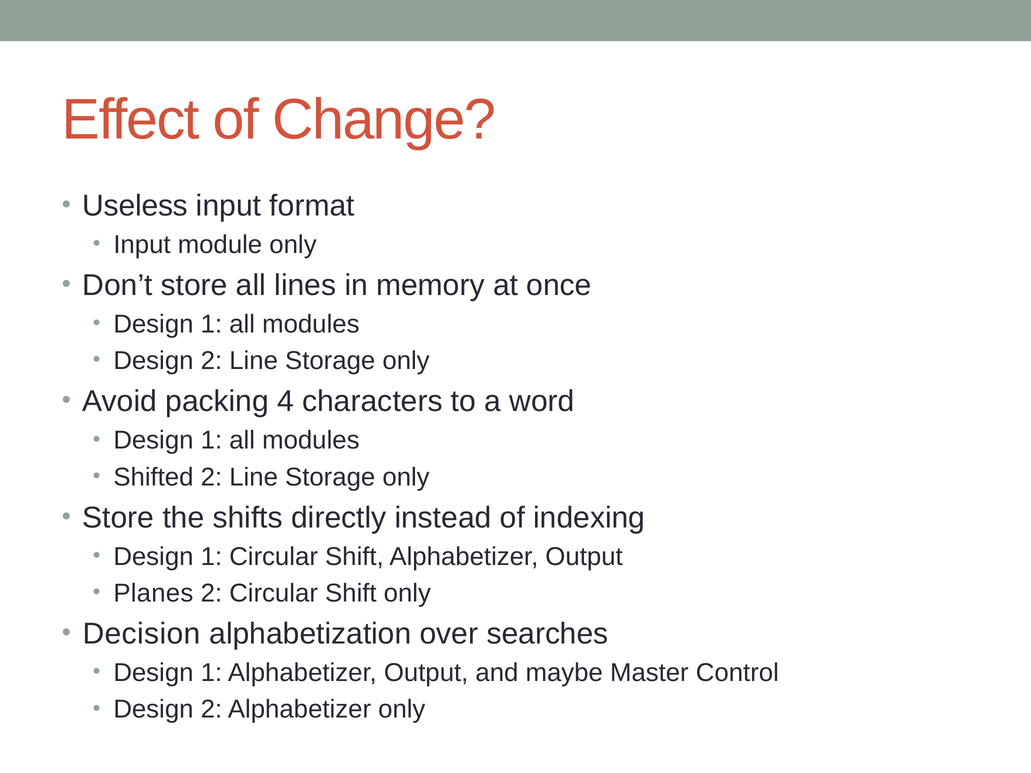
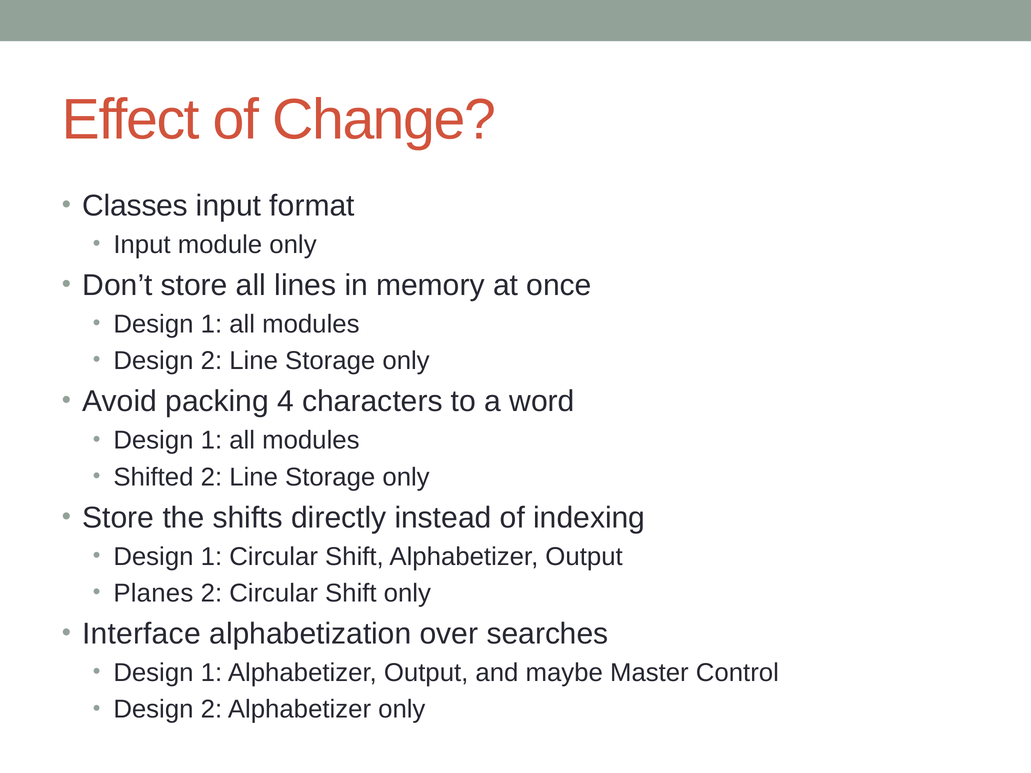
Useless: Useless -> Classes (135, 206)
Decision: Decision -> Interface (142, 634)
